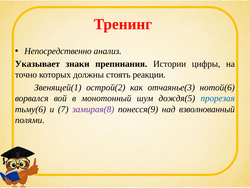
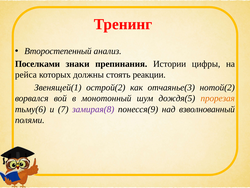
Непосредственно: Непосредственно -> Второстепенный (58, 51)
Указывает: Указывает -> Поселками (37, 64)
точно: точно -> рейса (26, 75)
нотой(6: нотой(6 -> нотой(2 (217, 87)
прорезая colour: blue -> orange (218, 98)
